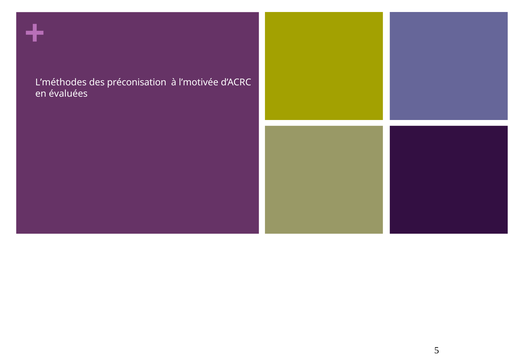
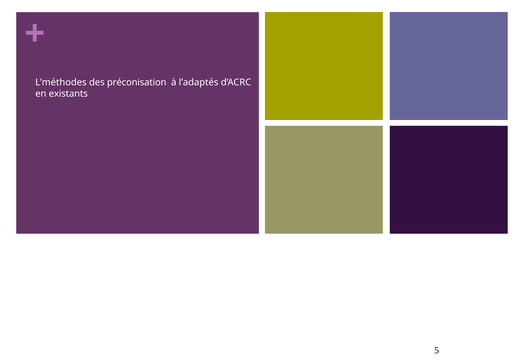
l’motivée: l’motivée -> l’adaptés (199, 82)
évaluées: évaluées -> existants (68, 94)
